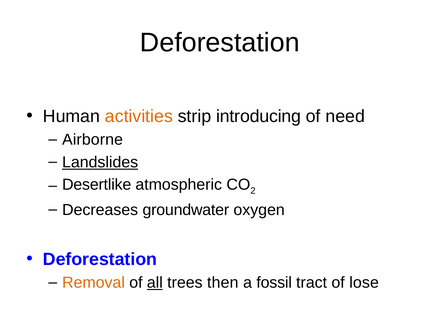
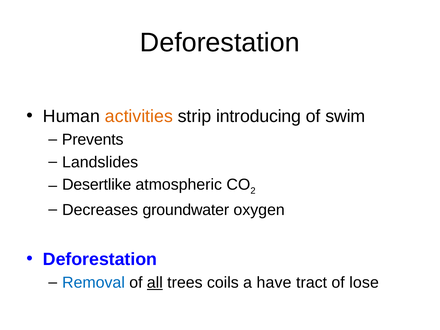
need: need -> swim (345, 116)
Airborne: Airborne -> Prevents (93, 140)
Landslides underline: present -> none (100, 162)
Removal colour: orange -> blue (94, 283)
then: then -> coils (223, 283)
fossil: fossil -> have (274, 283)
